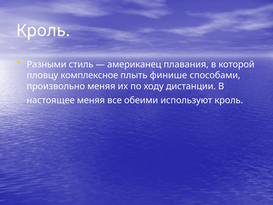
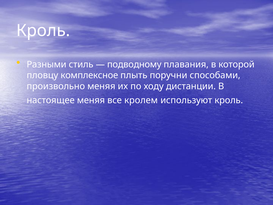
американец: американец -> подводному (134, 64)
финише: финише -> поручни (169, 75)
обеими: обеими -> кролем (141, 100)
